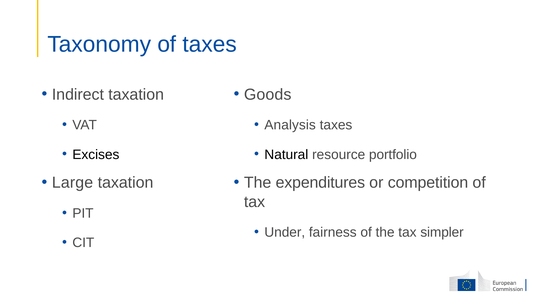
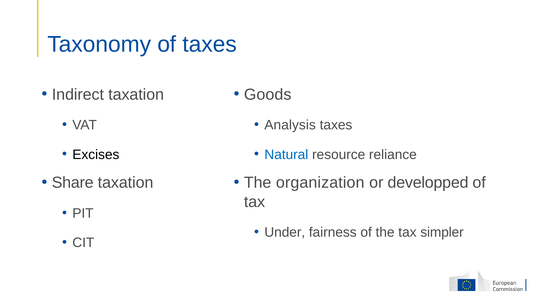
Natural colour: black -> blue (286, 155)
portfolio: portfolio -> reliance (393, 155)
Large: Large -> Share (73, 183)
expenditures: expenditures -> organization (320, 183)
competition: competition -> developped (428, 183)
